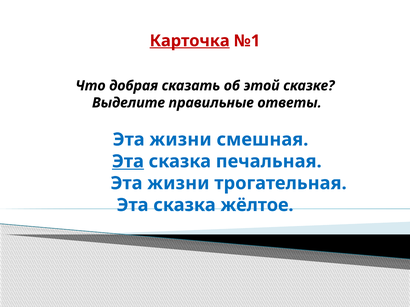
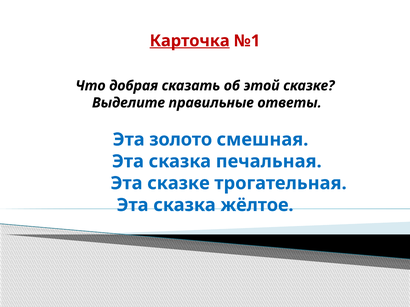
жизни: жизни -> золото (181, 140)
Эта underline: present -> none (128, 162)
жизни: жизни -> сказке (178, 183)
